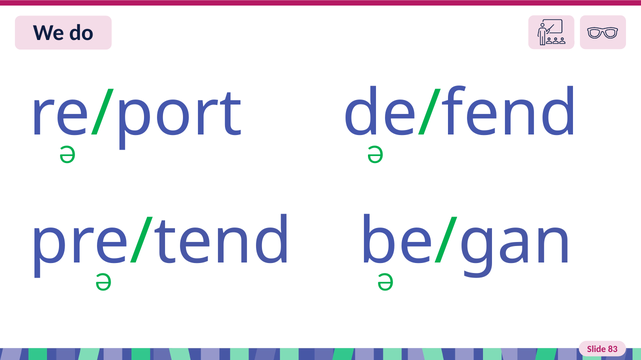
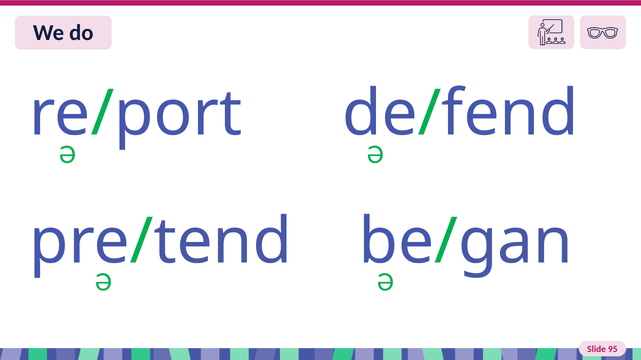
83: 83 -> 95 (613, 350)
